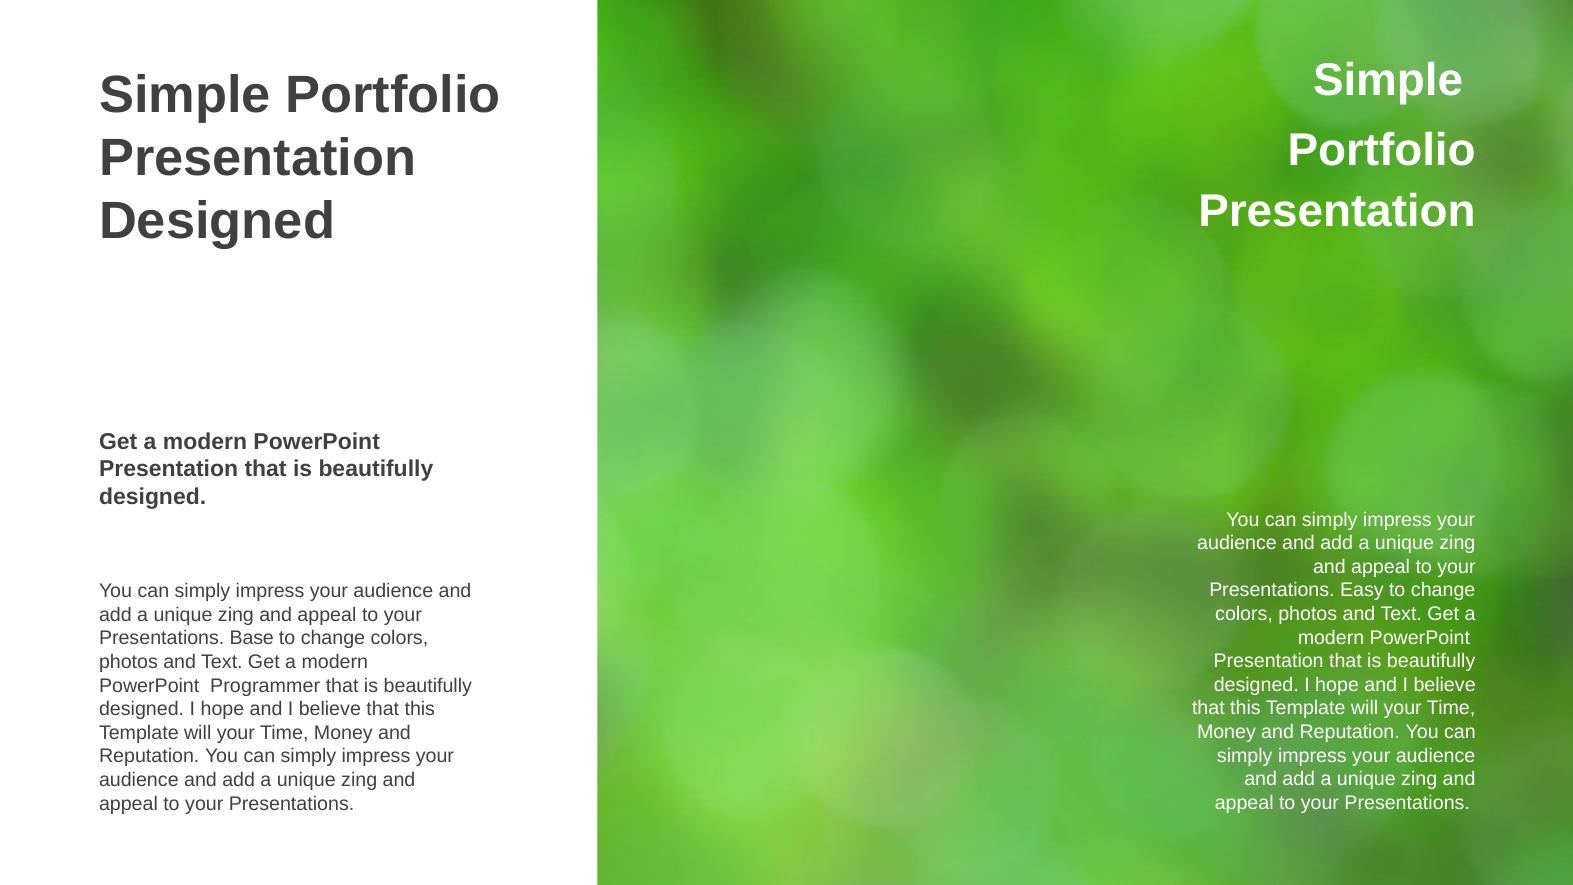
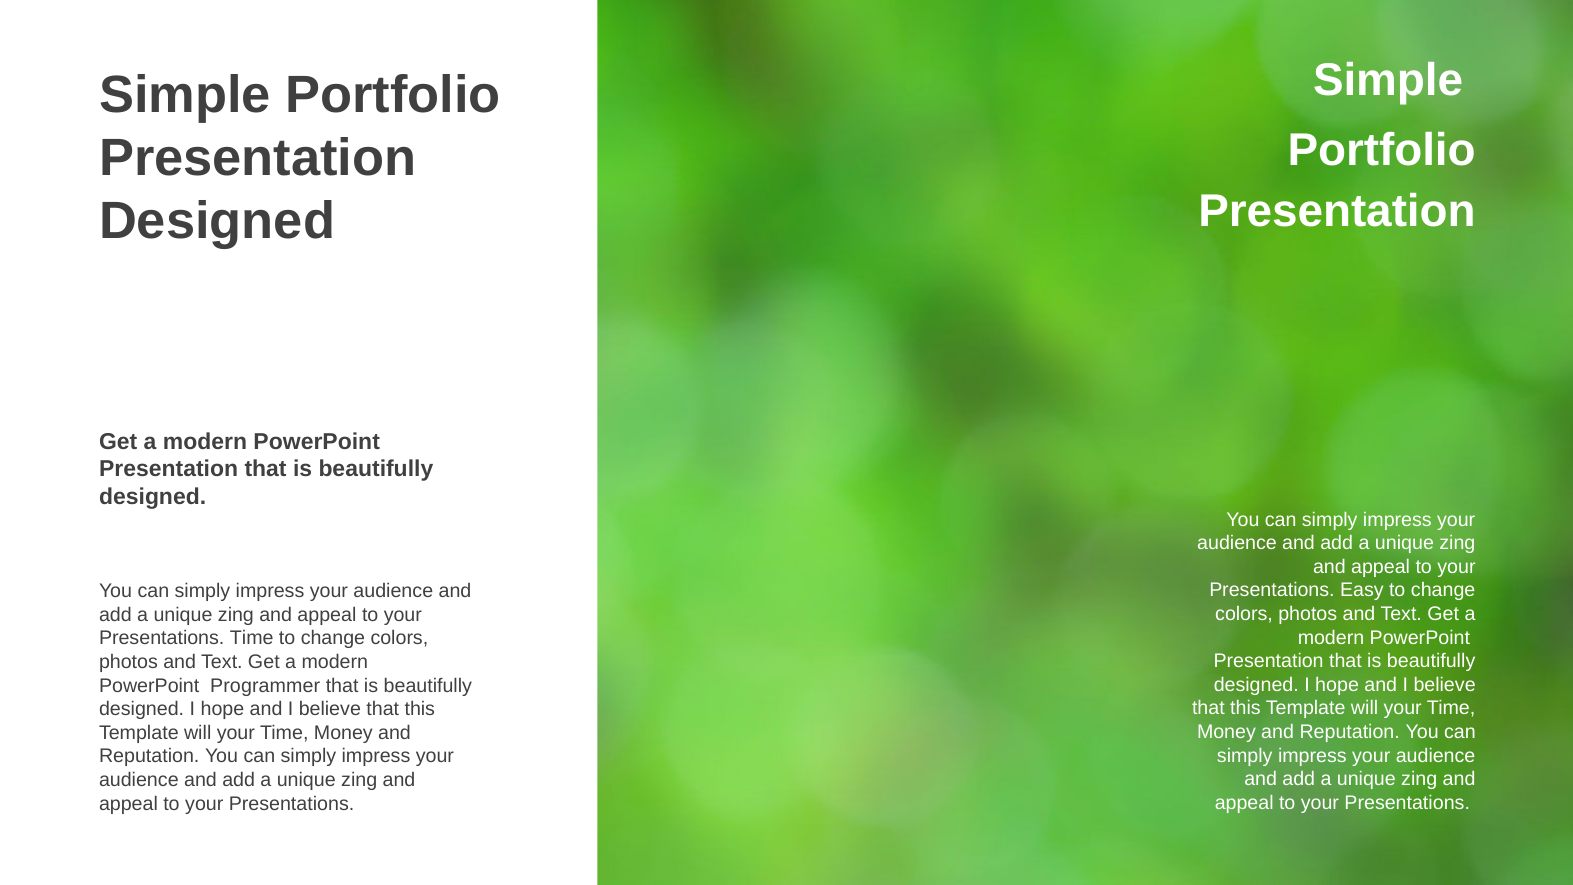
Presentations Base: Base -> Time (252, 638)
